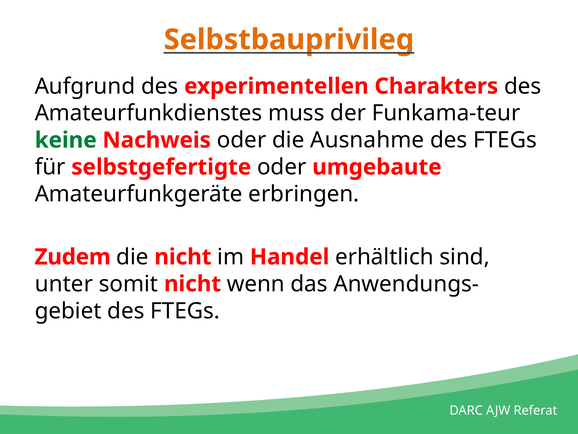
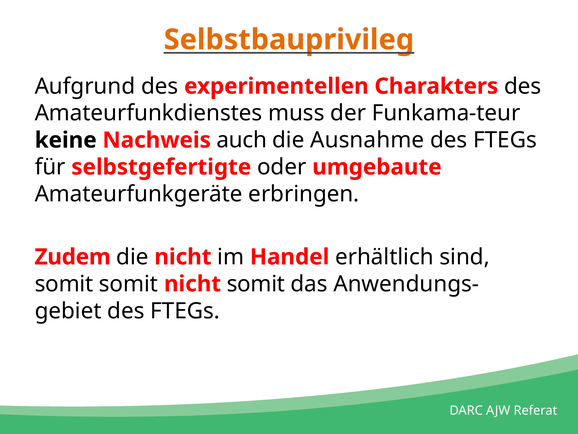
keine colour: green -> black (66, 140)
Nachweis oder: oder -> auch (242, 140)
unter: unter -> somit (64, 284)
nicht wenn: wenn -> somit (256, 284)
